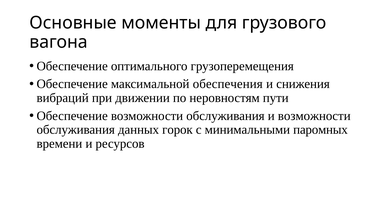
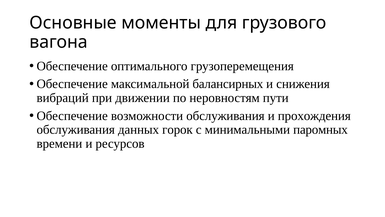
обеспечения: обеспечения -> балансирных (228, 84)
и возможности: возможности -> прохождения (314, 116)
